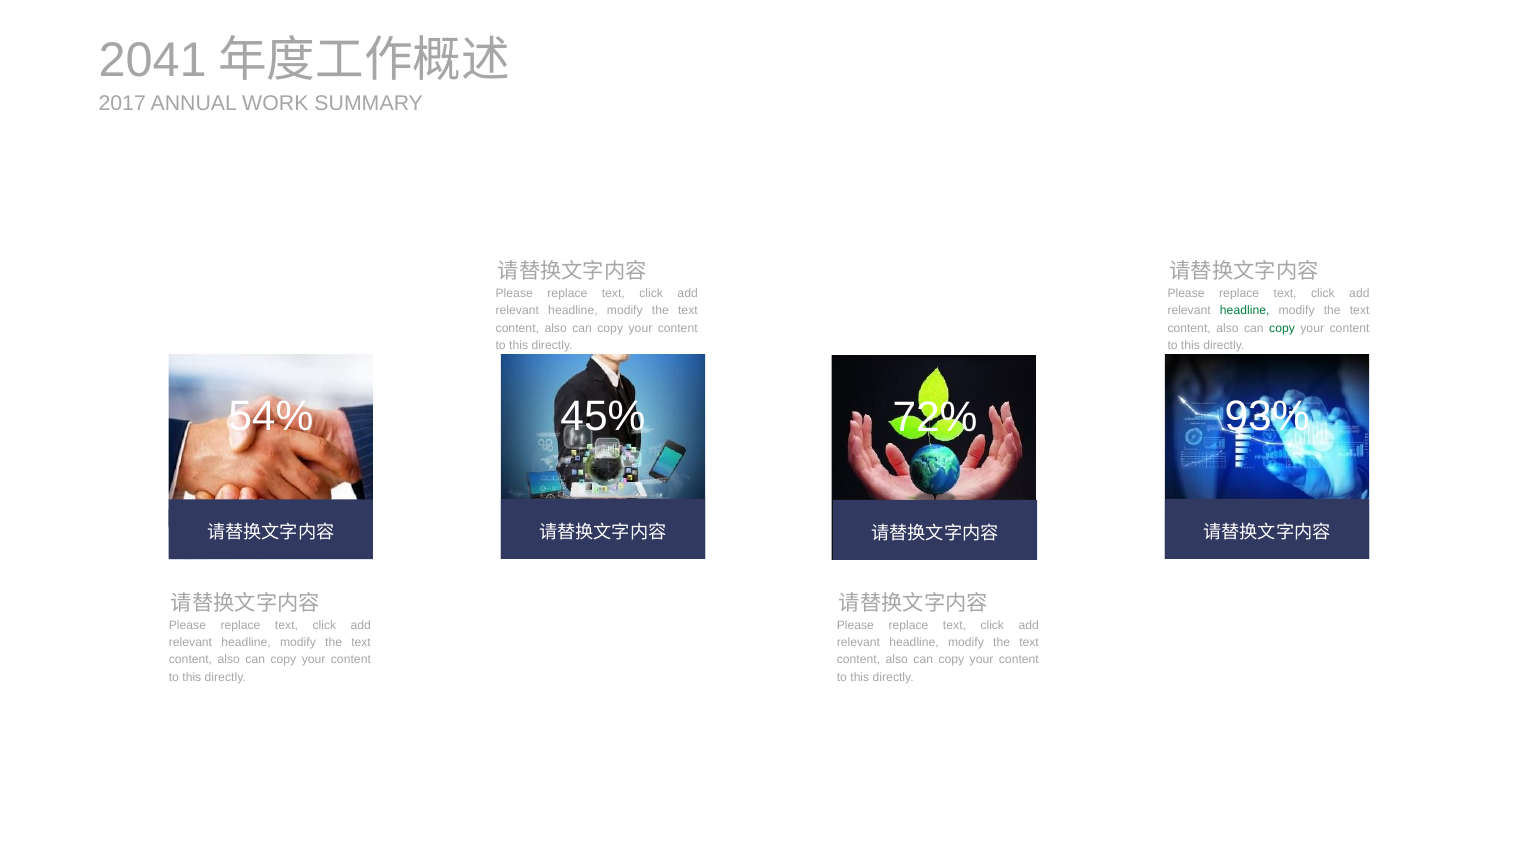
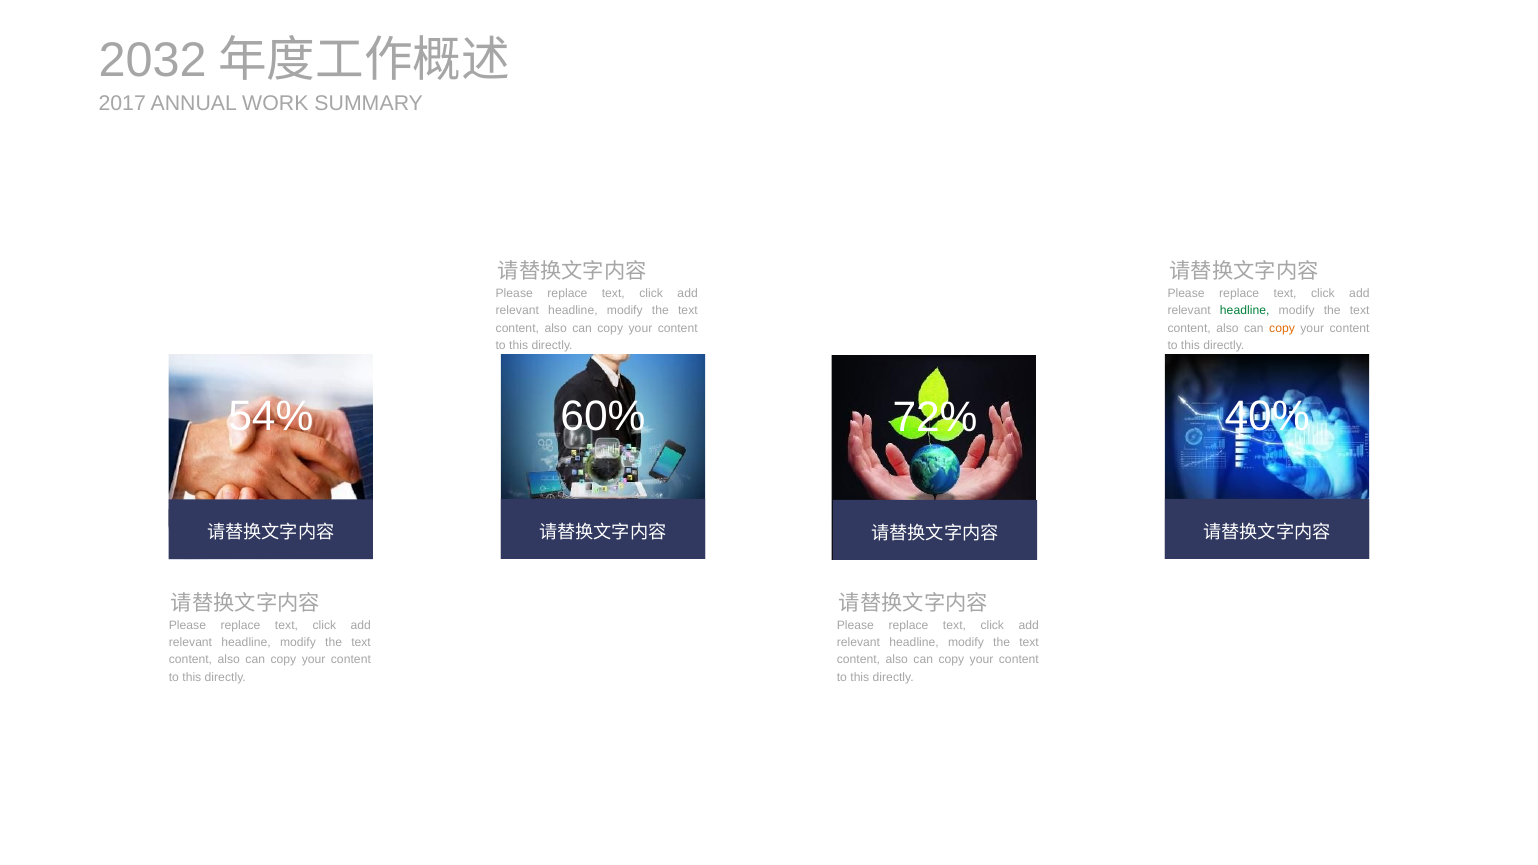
2041: 2041 -> 2032 (153, 61)
copy colour: green -> orange (1282, 328)
45%: 45% -> 60% (603, 416)
93%: 93% -> 40% (1267, 416)
